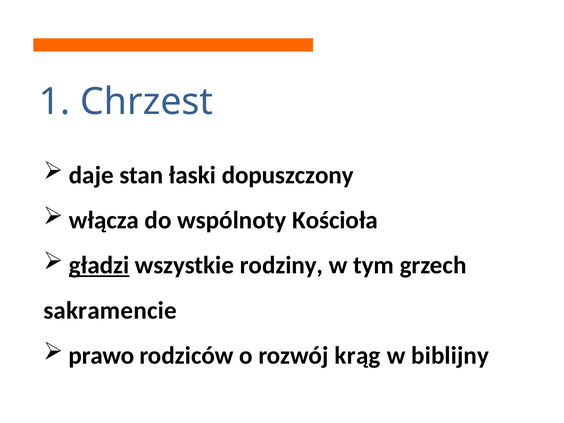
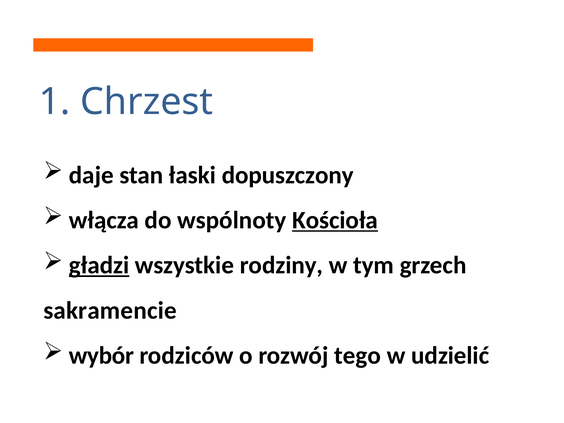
Kościoła underline: none -> present (335, 220)
prawo: prawo -> wybór (101, 356)
krąg: krąg -> tego (358, 356)
biblijny: biblijny -> udzielić (450, 356)
